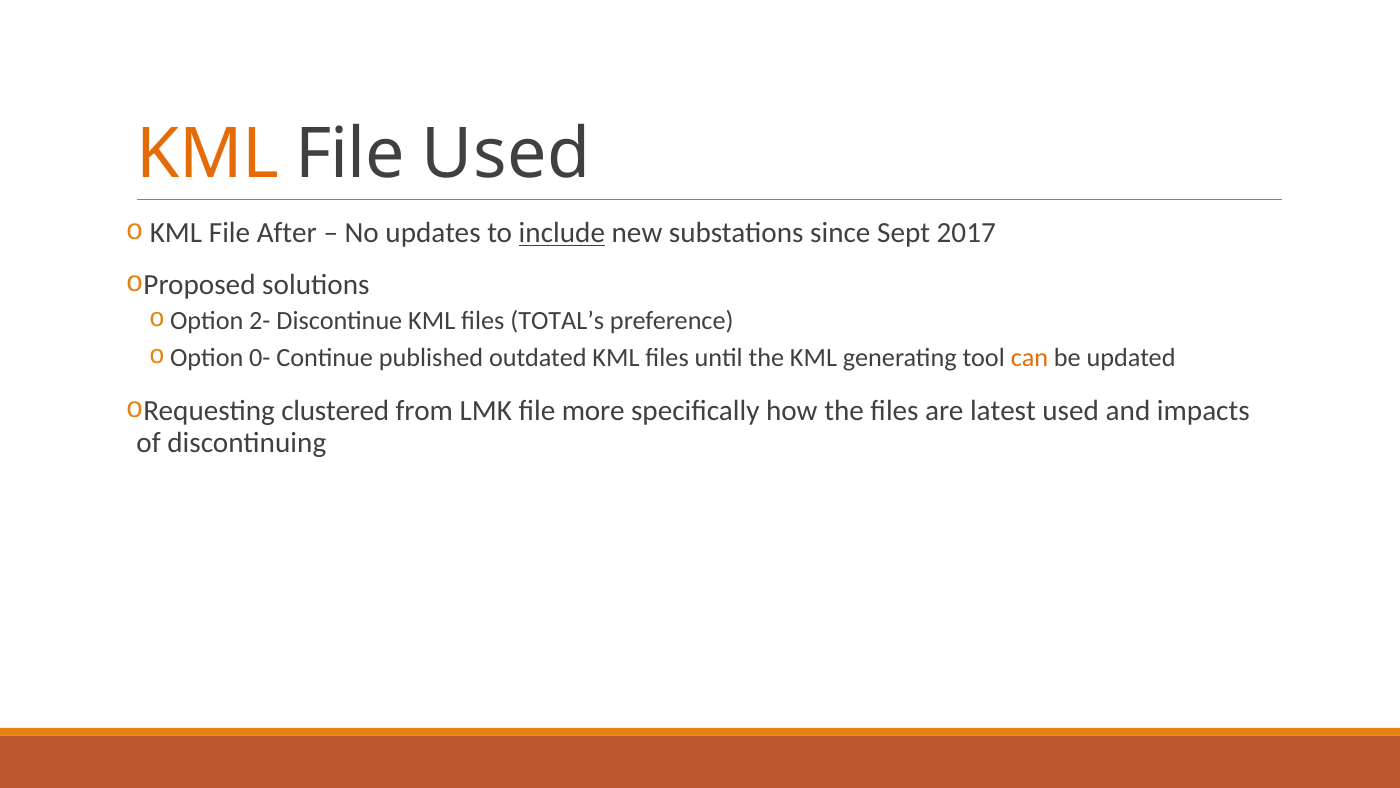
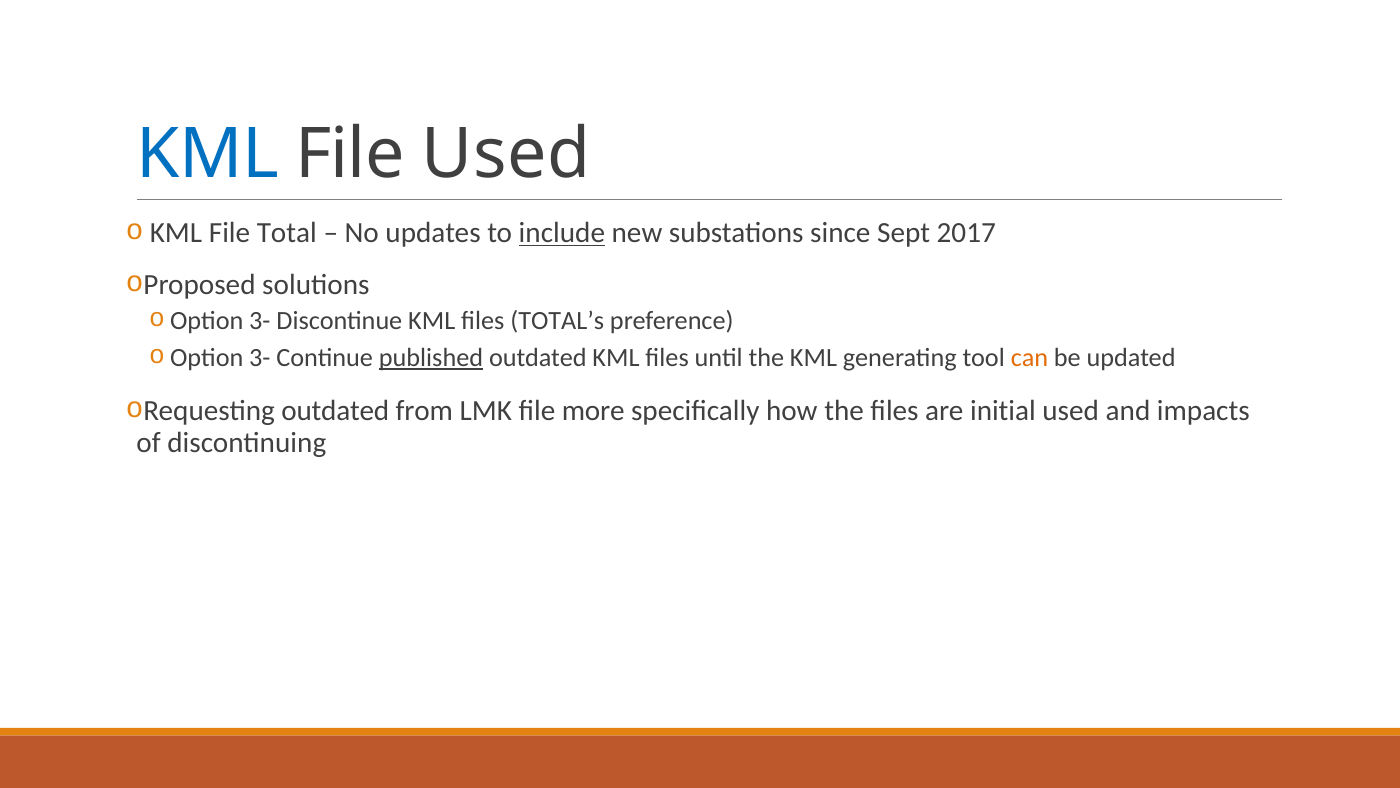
KML colour: orange -> blue (208, 154)
After: After -> Total (287, 233)
2-: 2- -> 3- (260, 321)
0-: 0- -> 3- (260, 358)
published underline: none -> present (431, 358)
clustered: clustered -> outdated (335, 411)
latest: latest -> initial (1003, 411)
